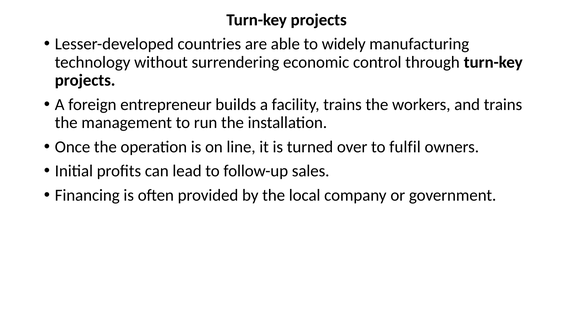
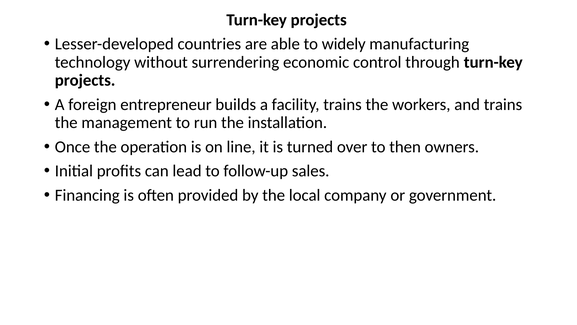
fulfil: fulfil -> then (405, 147)
